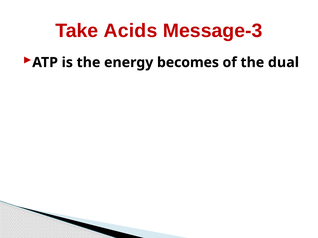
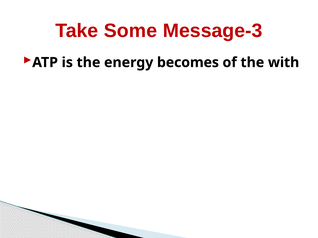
Acids: Acids -> Some (131, 31)
dual: dual -> with (284, 63)
